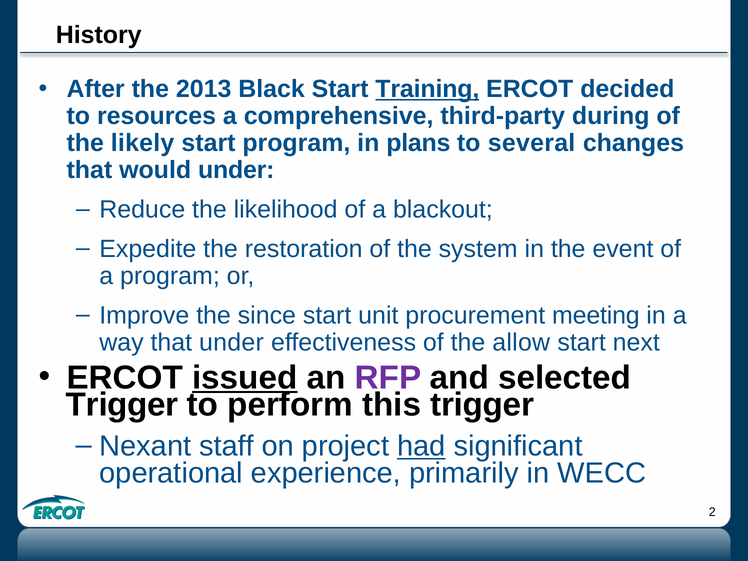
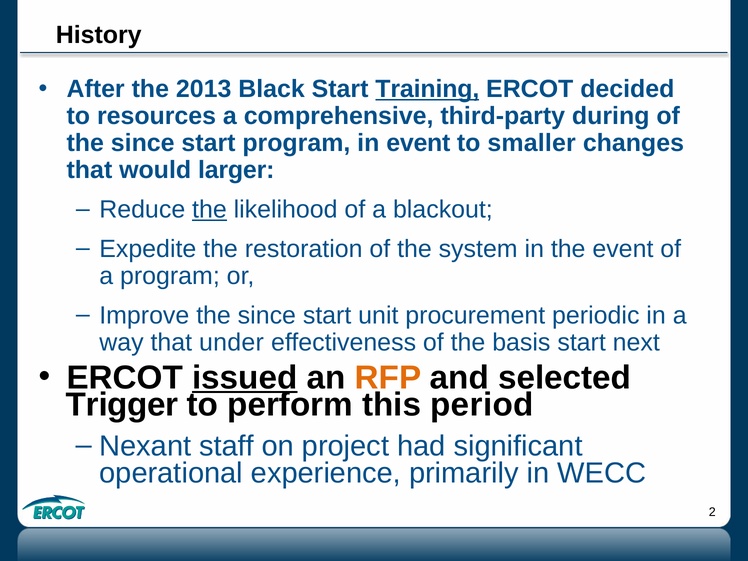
likely: likely -> since (143, 143)
in plans: plans -> event (418, 143)
several: several -> smaller (532, 143)
would under: under -> larger (236, 170)
the underline: none -> present (209, 210)
meeting: meeting -> periodic (596, 316)
allow: allow -> basis (521, 343)
RFP colour: purple -> orange (388, 378)
this trigger: trigger -> period (482, 405)
had underline: present -> none (421, 446)
